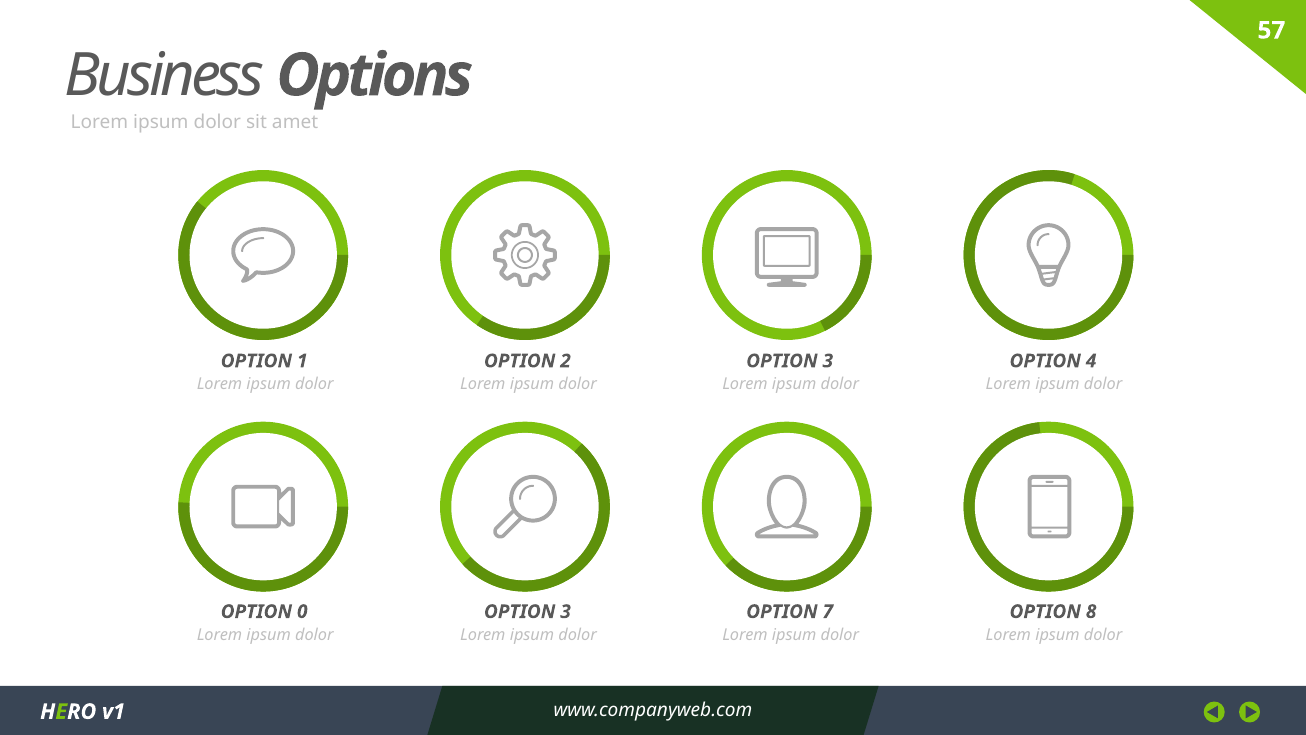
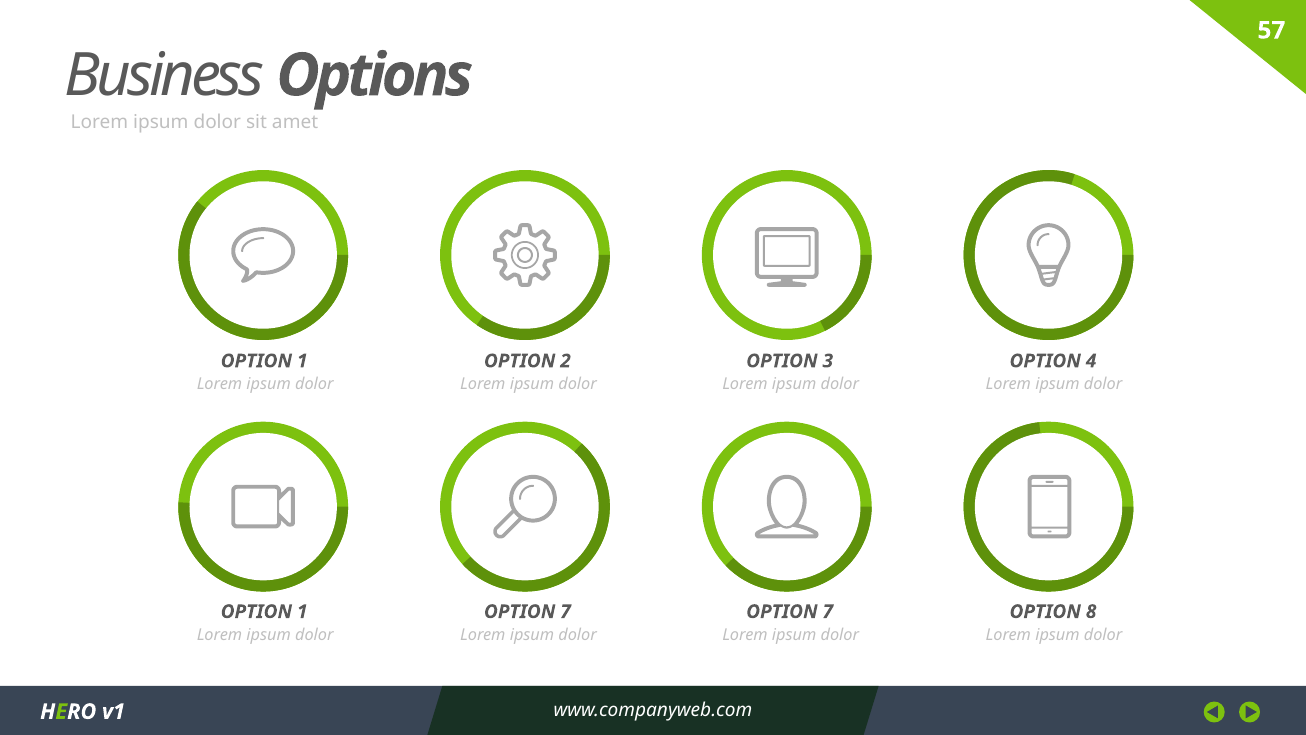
0: 0 -> 1 (302, 611)
3: 3 -> 7 (566, 611)
